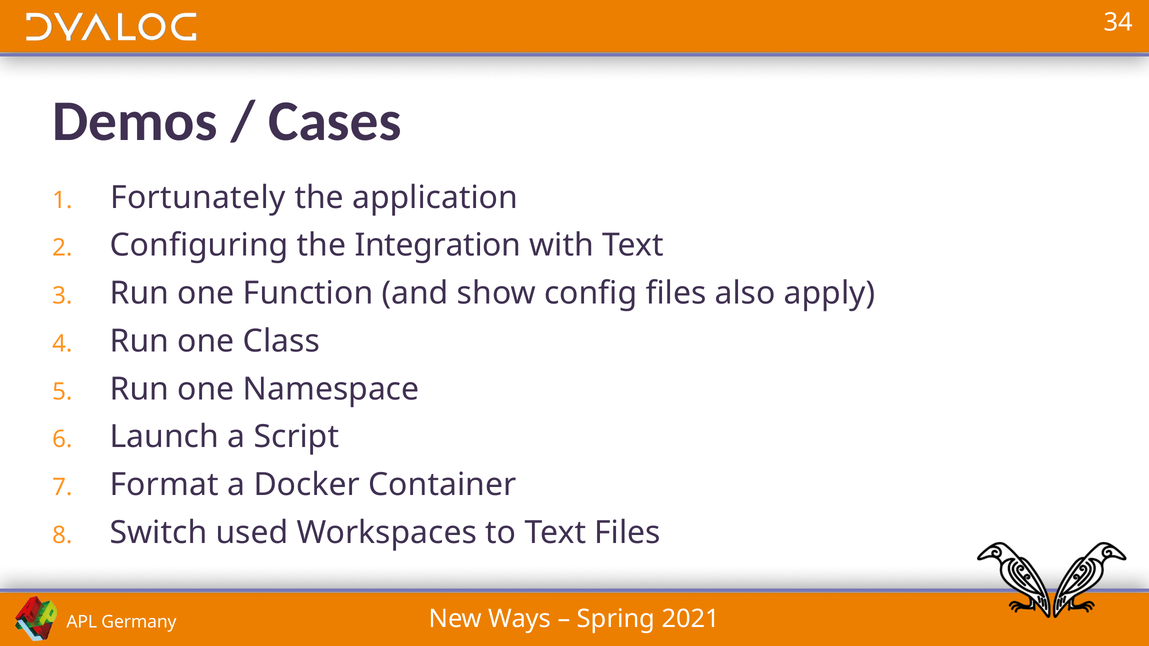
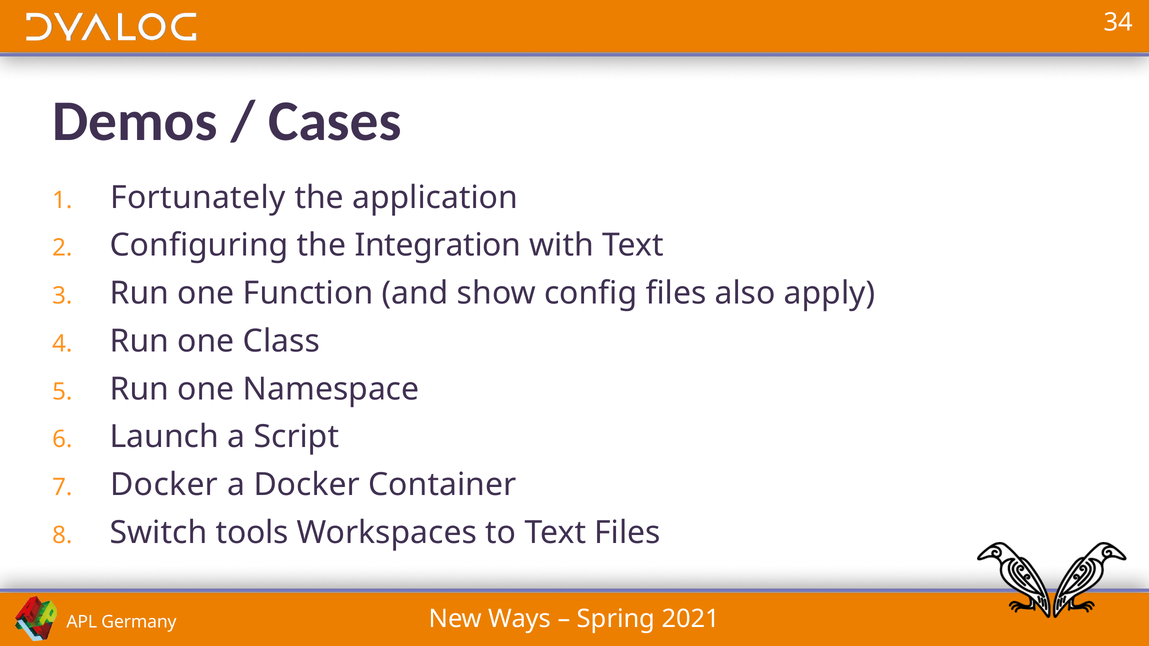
Format: Format -> Docker (164, 485)
used: used -> tools (252, 533)
